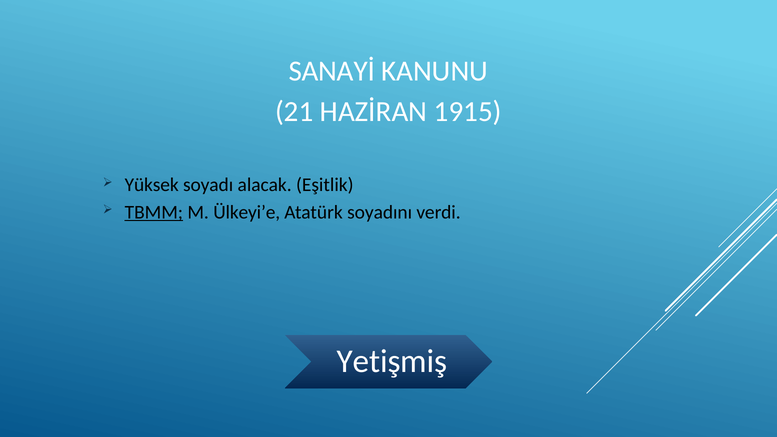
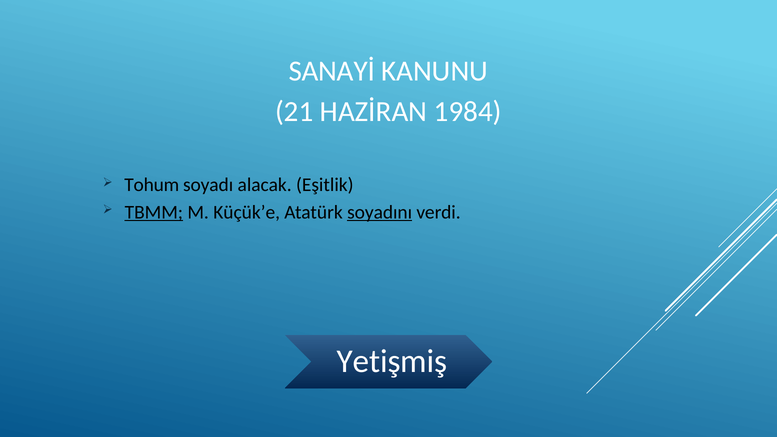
1915: 1915 -> 1984 (468, 112)
Yüksek: Yüksek -> Tohum (152, 185)
Ülkeyi’e: Ülkeyi’e -> Küçük’e (247, 212)
soyadını underline: none -> present (380, 212)
